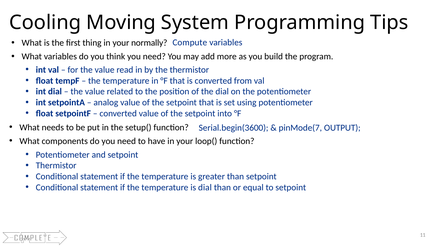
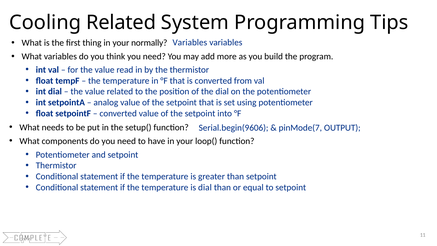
Cooling Moving: Moving -> Related (121, 22)
Compute: Compute -> Variables (190, 43)
Serial.begin(3600: Serial.begin(3600 -> Serial.begin(9606 (234, 128)
